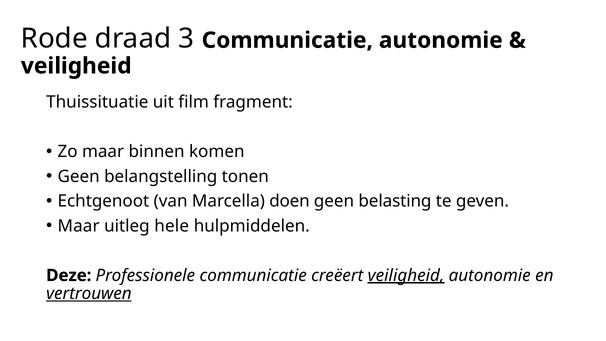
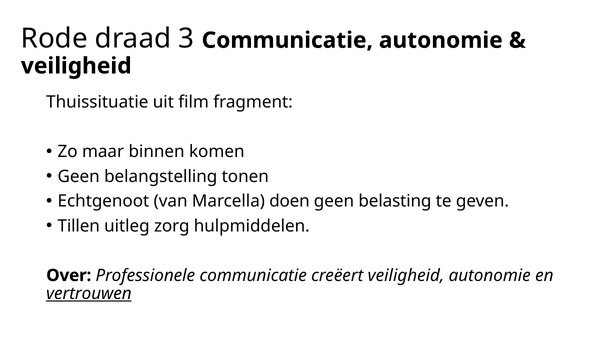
Maar: Maar -> Tillen (79, 226)
hele: hele -> zorg (172, 226)
Deze: Deze -> Over (69, 275)
veiligheid underline: present -> none (406, 275)
